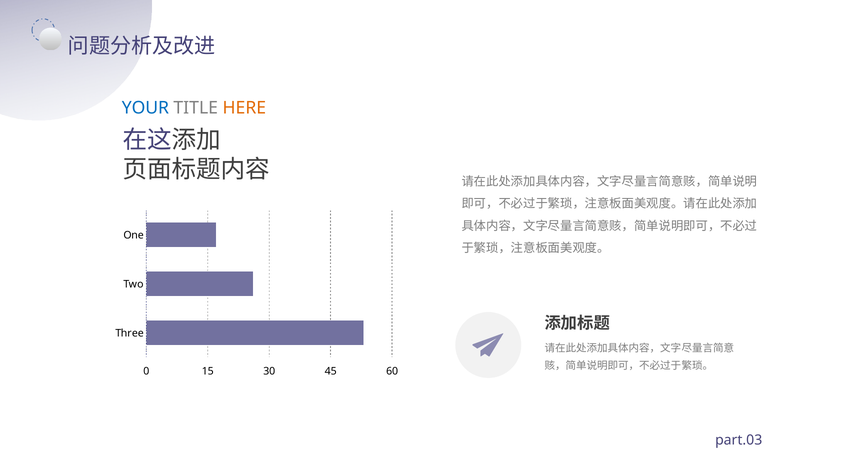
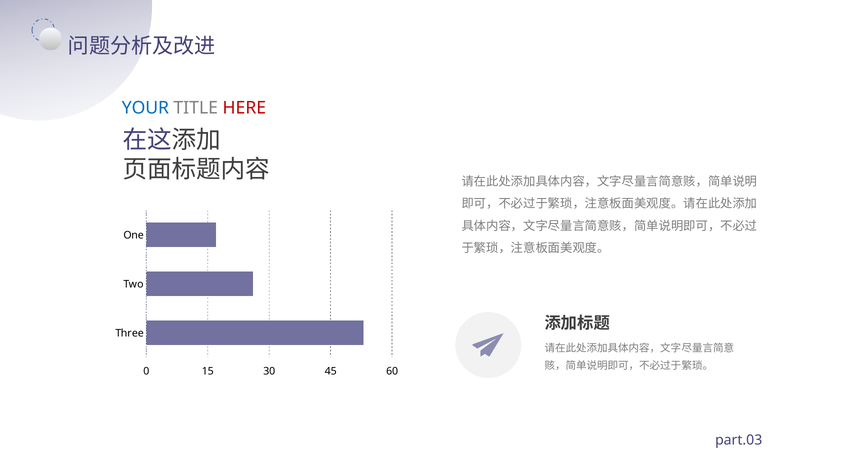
HERE colour: orange -> red (244, 108)
